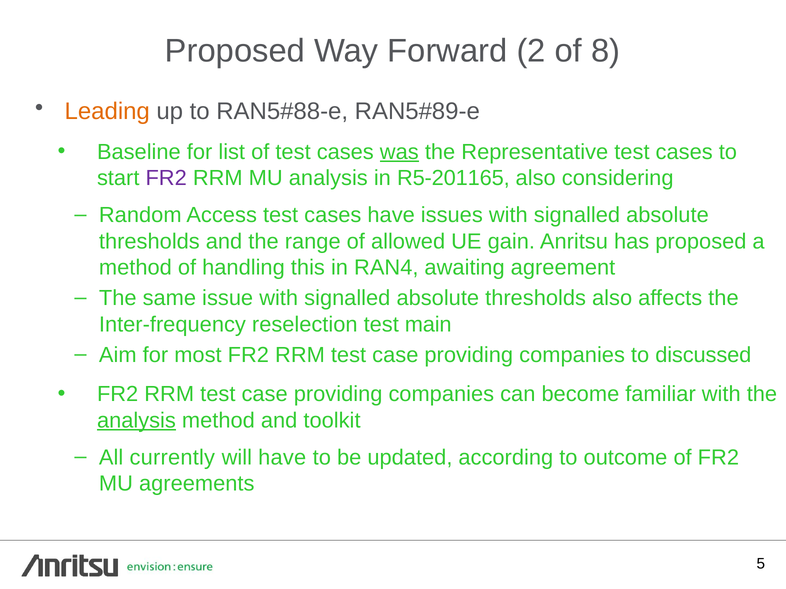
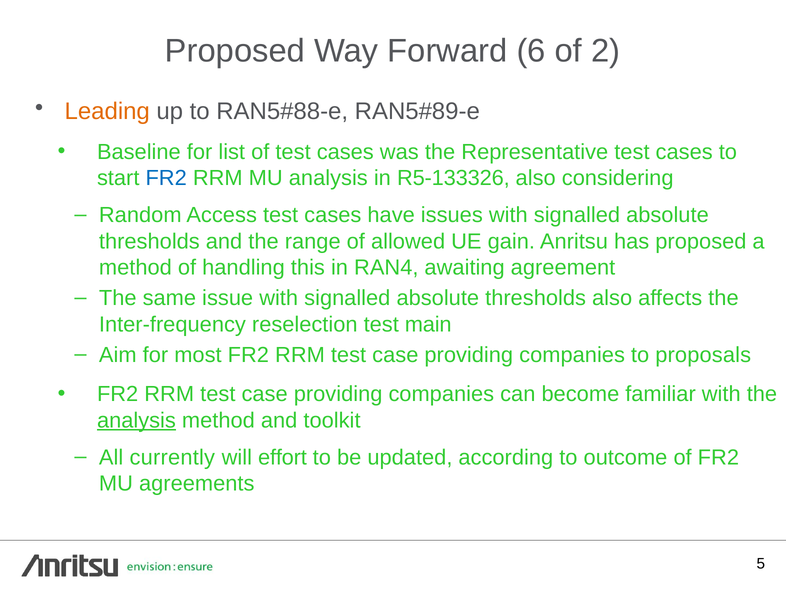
2: 2 -> 6 (531, 51)
8: 8 -> 2 (606, 51)
was underline: present -> none (399, 152)
FR2 colour: purple -> blue (166, 178)
R5-201165: R5-201165 -> R5-133326 (453, 178)
discussed: discussed -> proposals (703, 355)
will have: have -> effort (282, 458)
